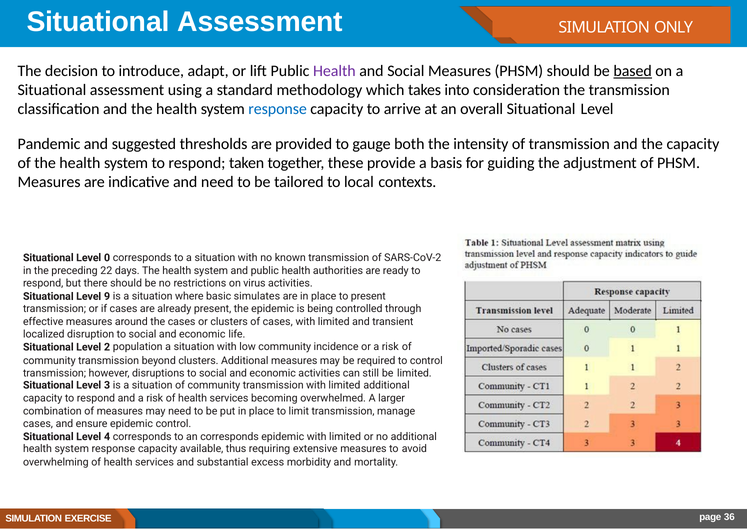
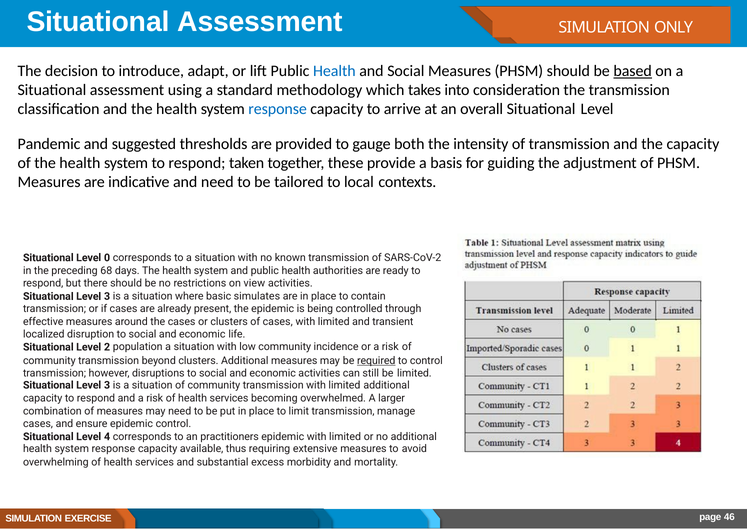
Health colour: purple -> blue (334, 71)
22: 22 -> 68 (106, 270)
virus: virus -> view (254, 283)
9: 9 -> 3 (107, 296)
to present: present -> contain (368, 296)
required underline: none -> present (376, 361)
an corresponds: corresponds -> practitioners (230, 436)
36: 36 -> 46 (729, 517)
